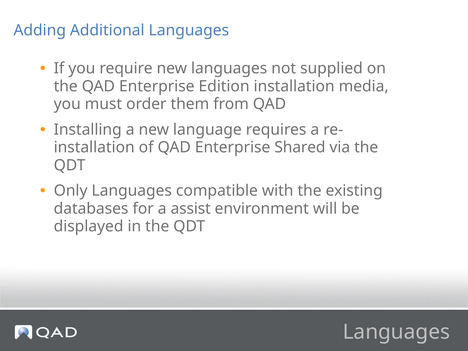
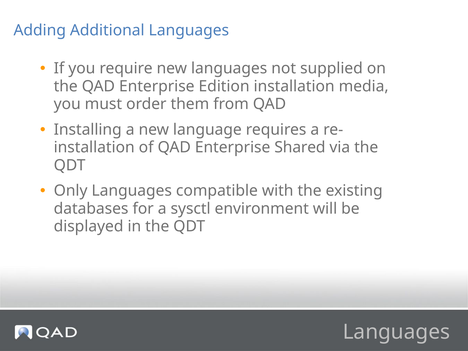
assist: assist -> sysctl (191, 209)
